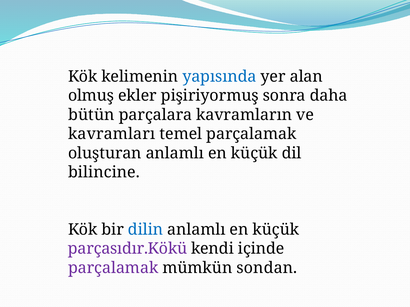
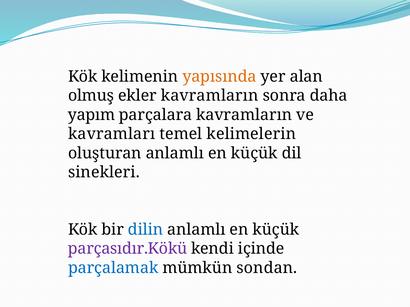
yapısında colour: blue -> orange (219, 77)
ekler pişiriyormuş: pişiriyormuş -> kavramların (210, 96)
bütün: bütün -> yapım (91, 115)
temel parçalamak: parçalamak -> kelimelerin (251, 134)
bilincine: bilincine -> sinekleri (104, 172)
parçalamak colour: purple -> blue (113, 268)
